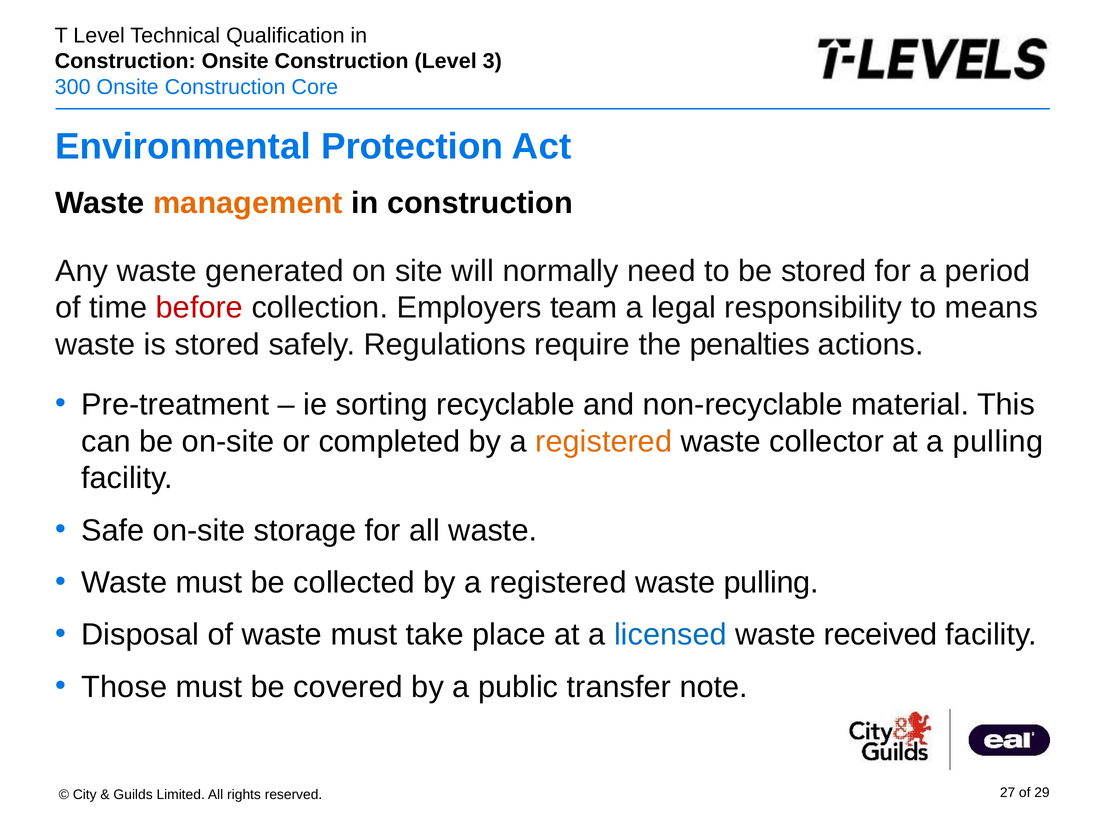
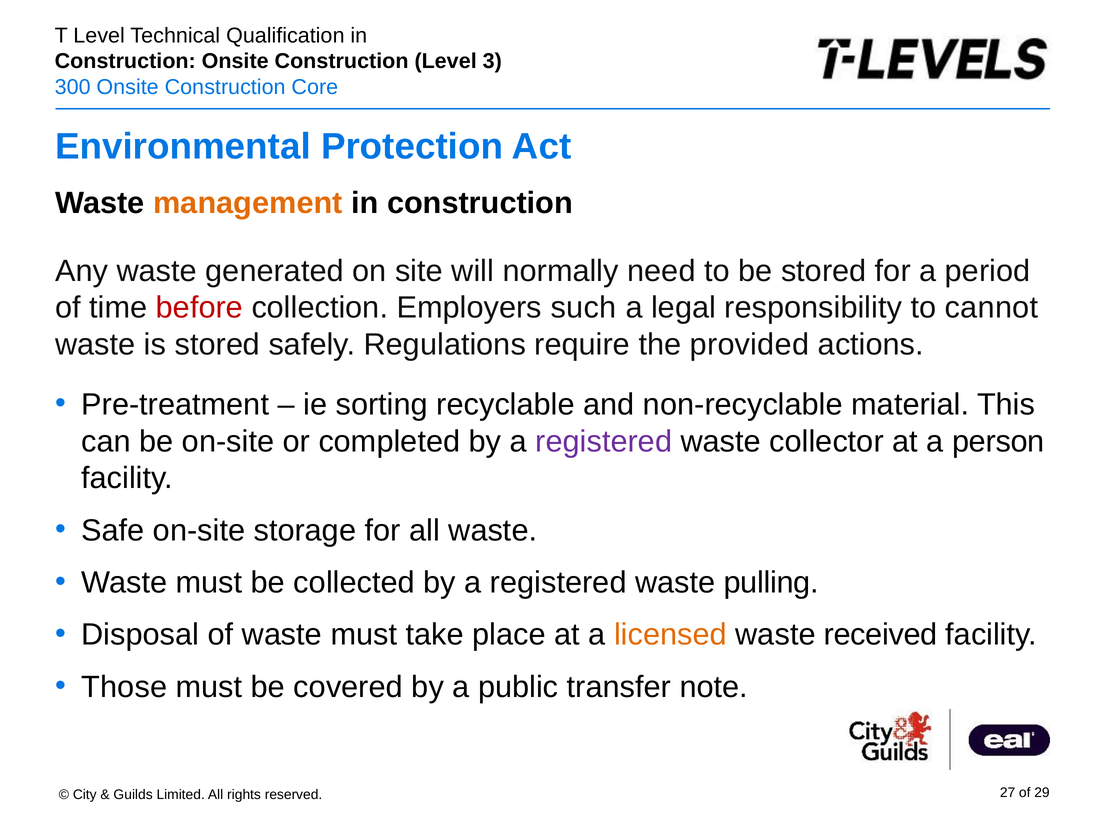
team: team -> such (583, 308)
means: means -> cannot (992, 308)
penalties: penalties -> provided (749, 345)
registered colour: orange -> purple (604, 441)
a pulling: pulling -> person (998, 441)
licensed colour: blue -> orange (670, 635)
